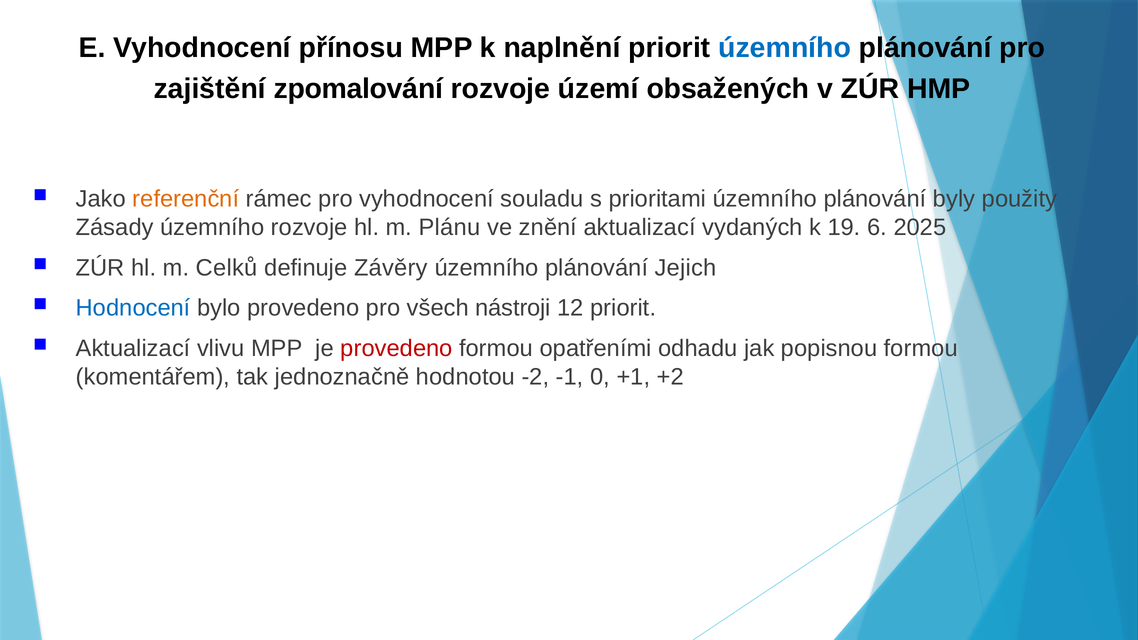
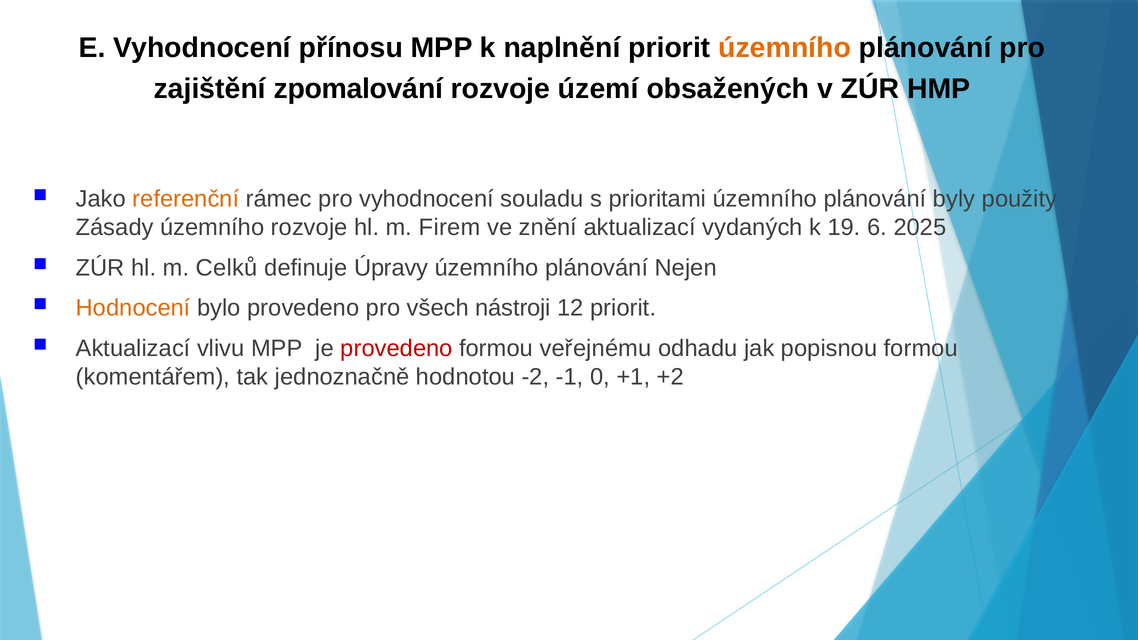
územního colour: blue -> orange (785, 48)
Plánu: Plánu -> Firem (450, 228)
Závěry: Závěry -> Úpravy (391, 268)
Jejich: Jejich -> Nejen (686, 268)
Hodnocení colour: blue -> orange (133, 308)
opatřeními: opatřeními -> veřejnému (596, 349)
